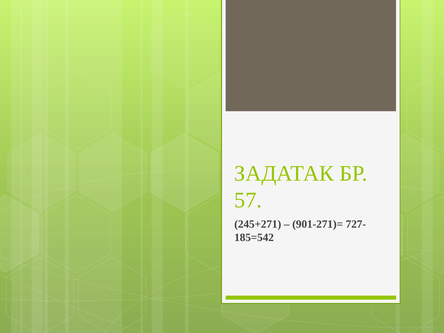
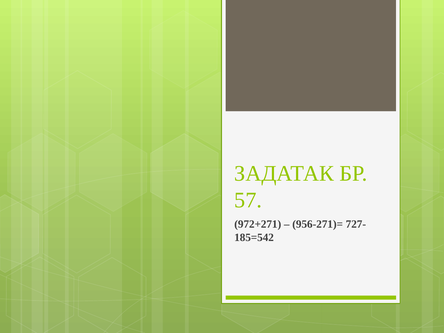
245+271: 245+271 -> 972+271 (258, 224)
901-271)=: 901-271)= -> 956-271)= (318, 224)
